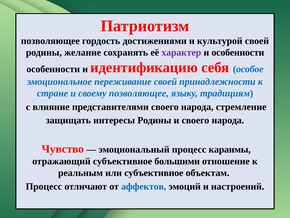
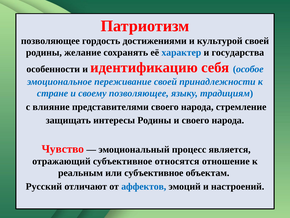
характер colour: purple -> blue (181, 52)
и особенности: особенности -> государства (238, 52)
караимы: караимы -> является (230, 149)
большими: большими -> относятся (177, 161)
Процесс: Процесс -> Русский (44, 186)
